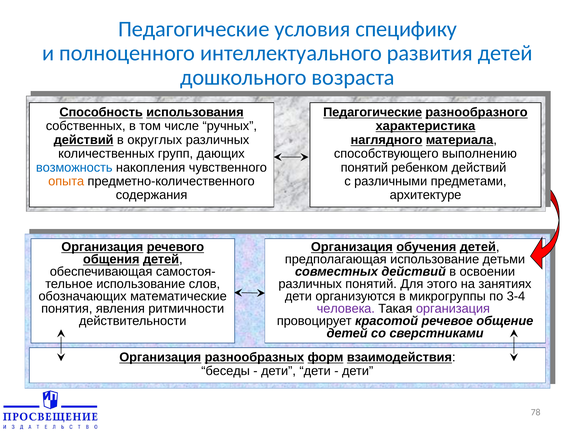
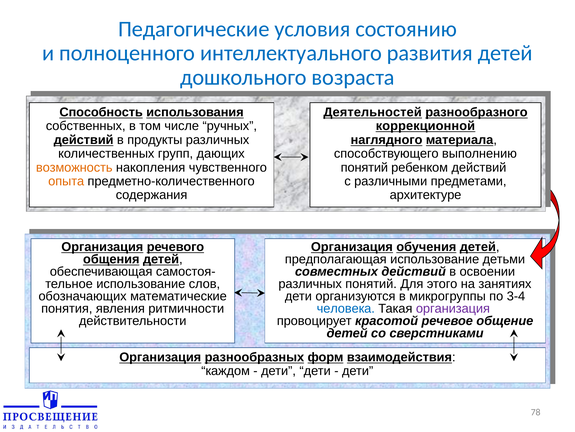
специфику: специфику -> состоянию (406, 29)
Педагогические: Педагогические -> Деятельностей (373, 112)
характеристика: характеристика -> коррекционной (425, 126)
округлых: округлых -> продукты (155, 140)
возможность colour: blue -> orange (74, 167)
человека colour: purple -> blue (346, 308)
беседы: беседы -> каждом (226, 370)
